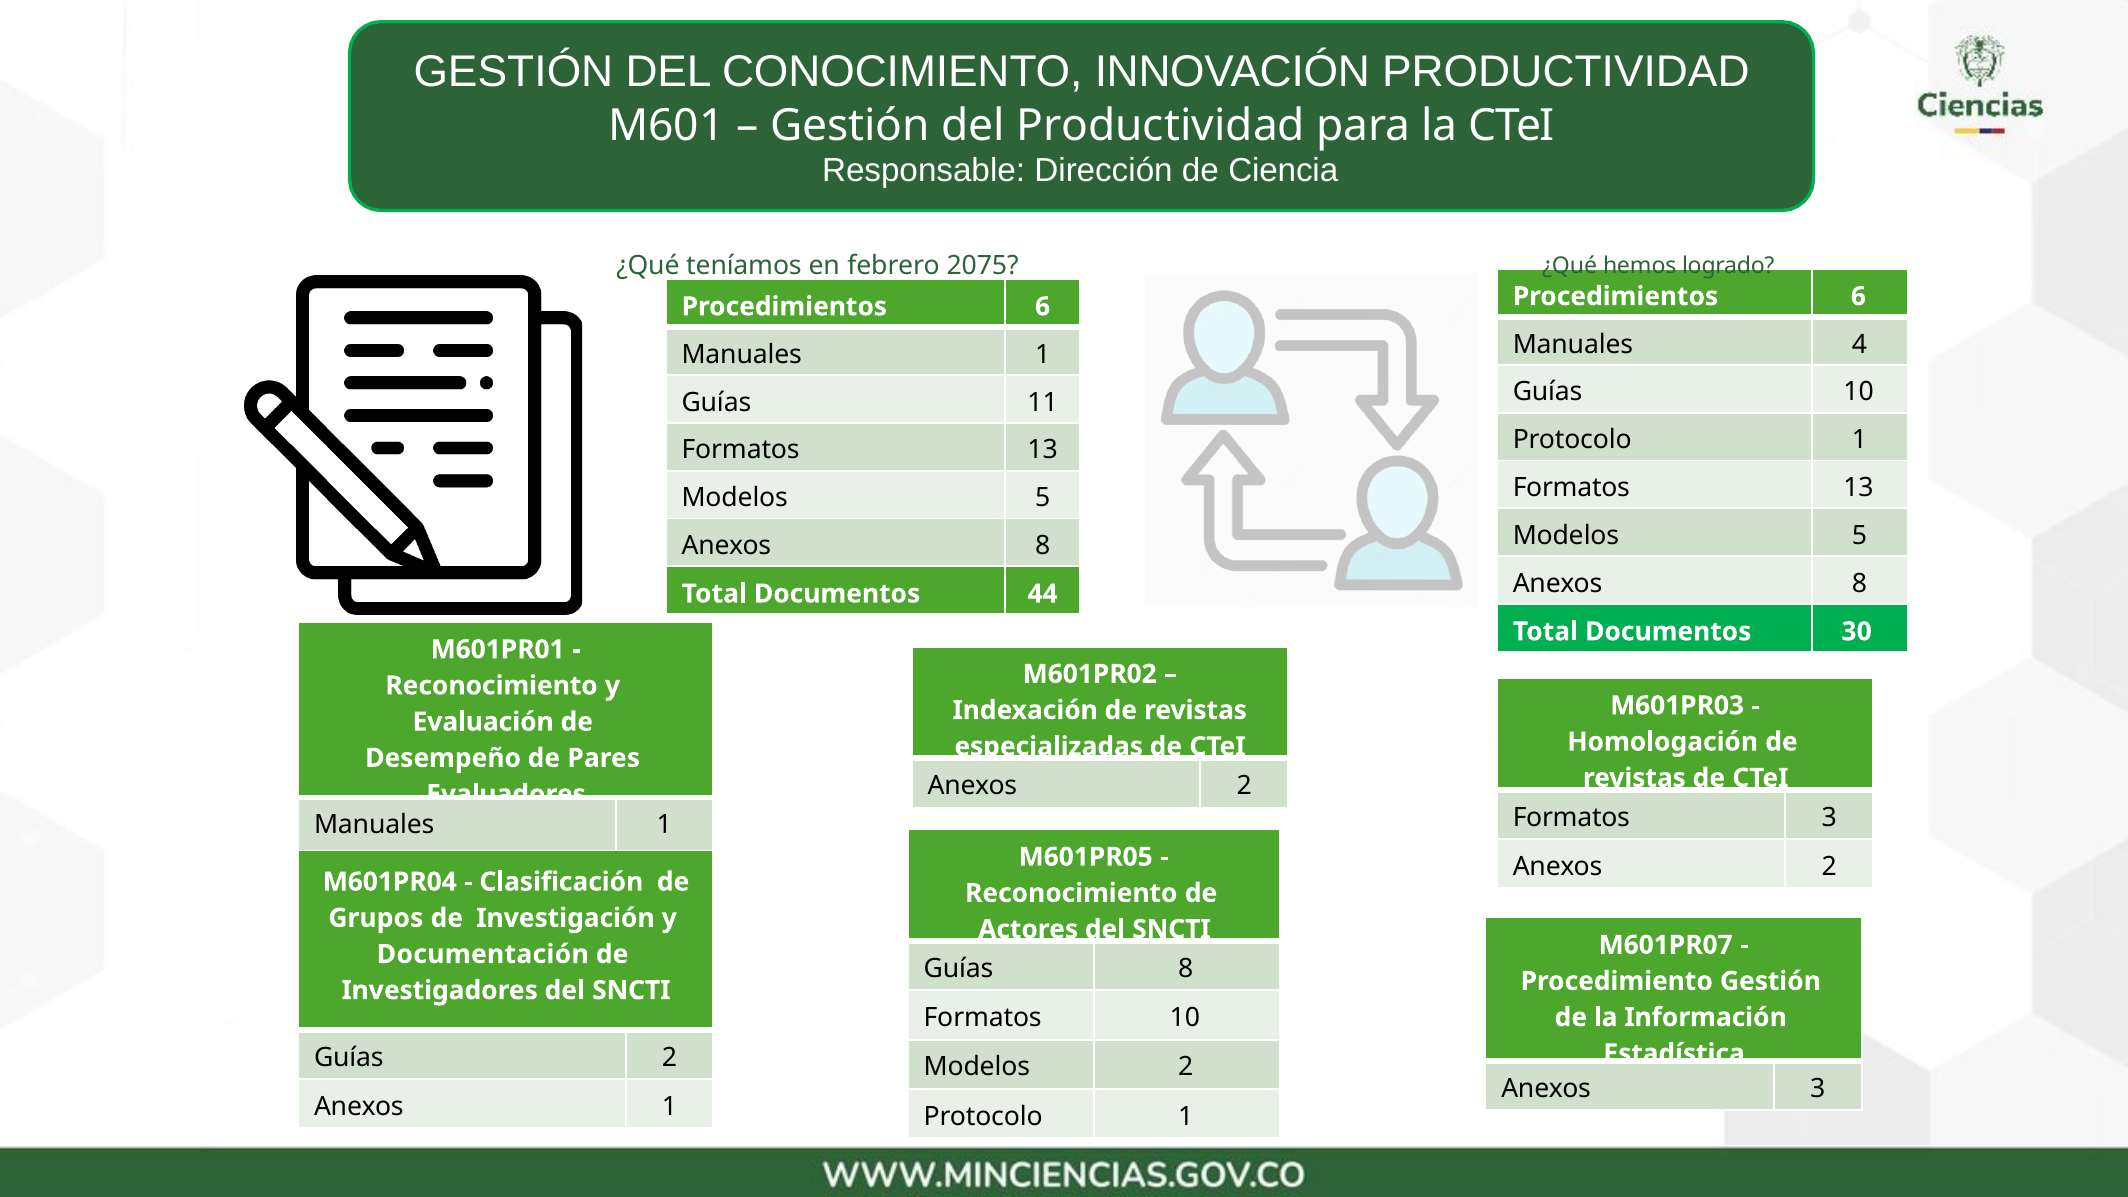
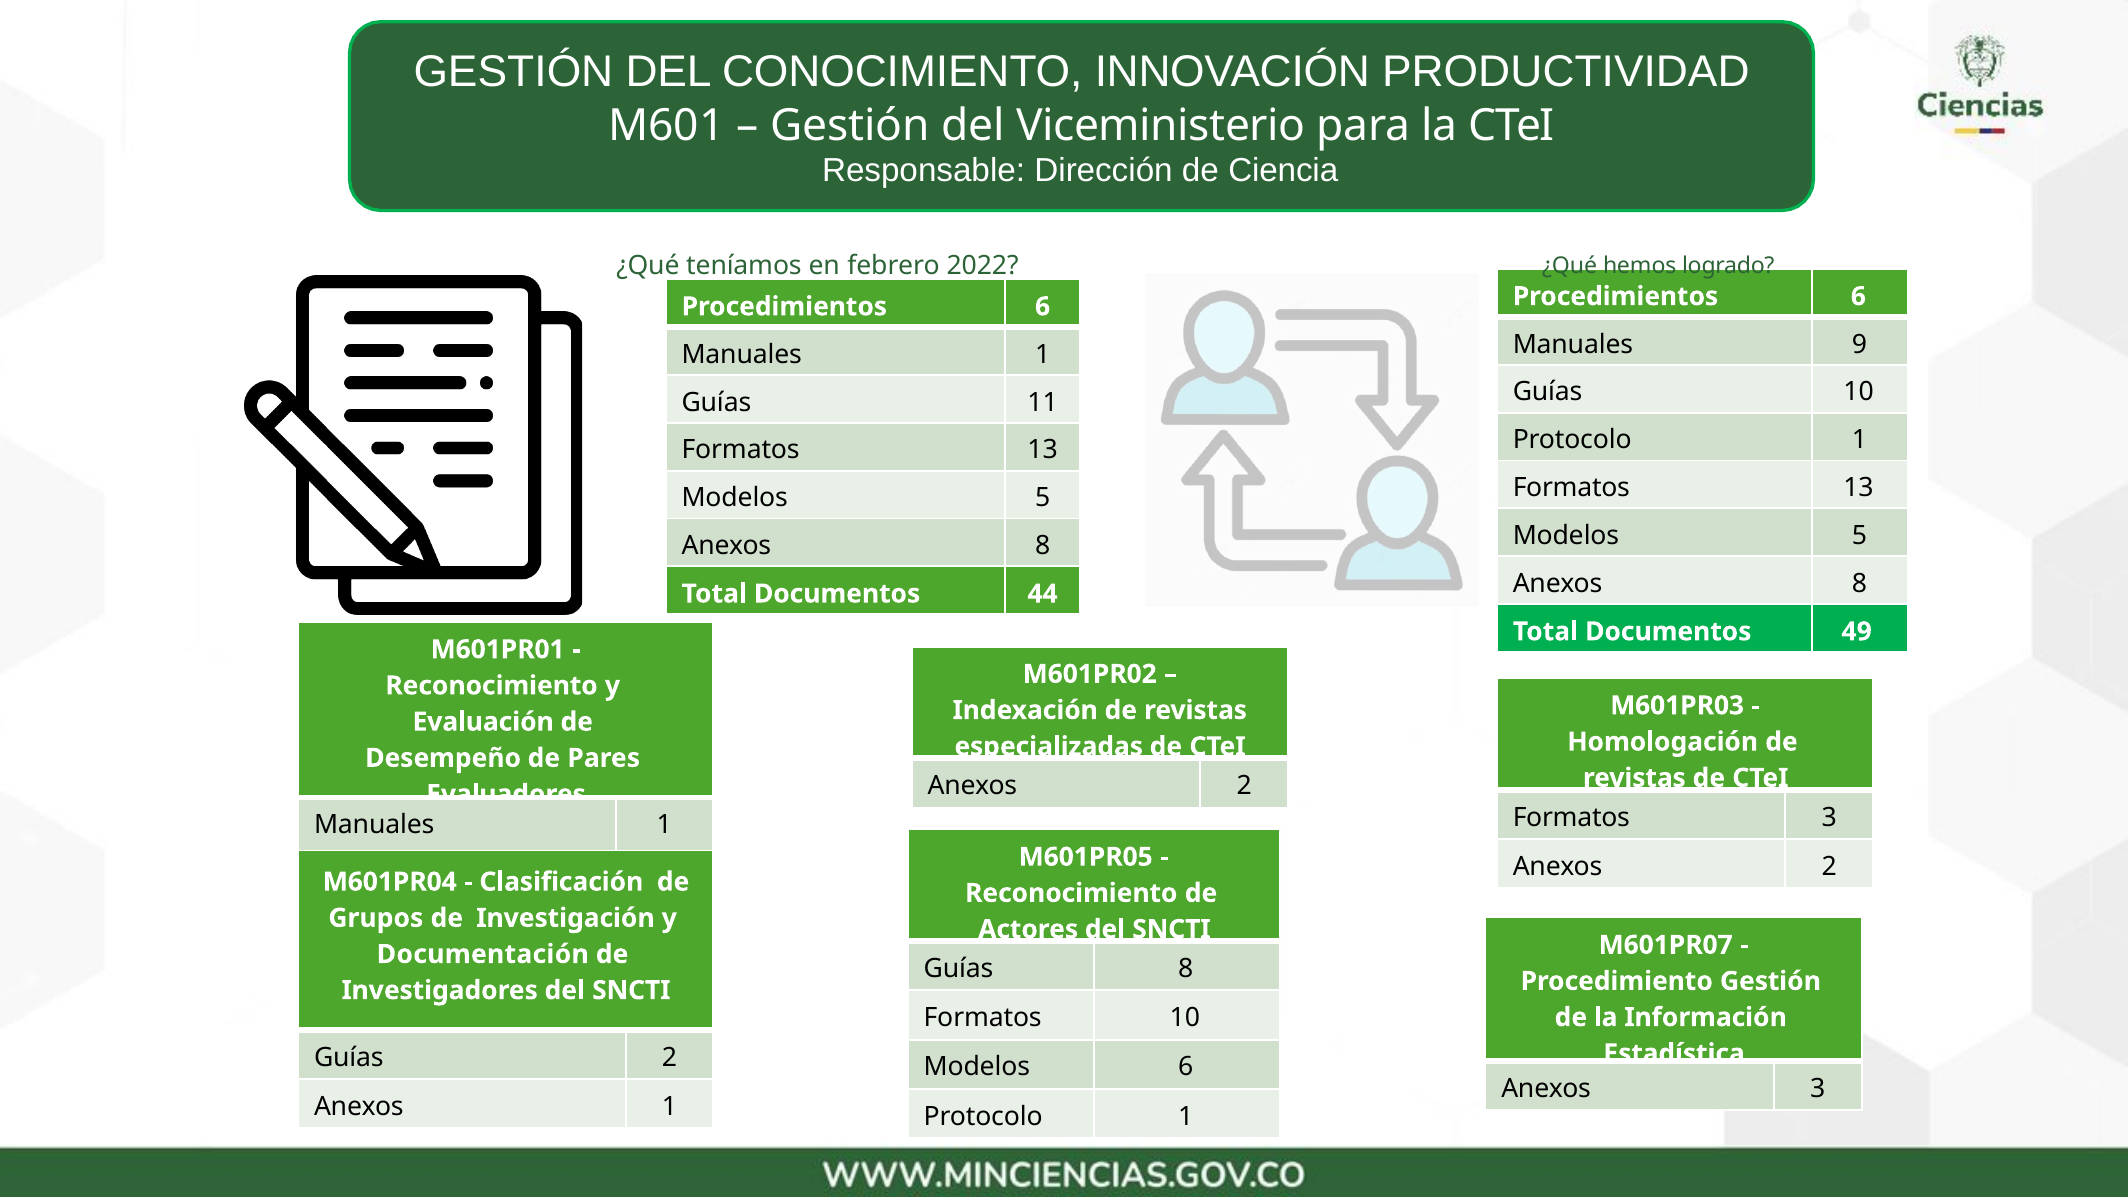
del Productividad: Productividad -> Viceministerio (1161, 125)
2075: 2075 -> 2022 (983, 265)
4: 4 -> 9 (1860, 344)
30: 30 -> 49 (1857, 632)
Modelos 2: 2 -> 6 (1186, 1067)
